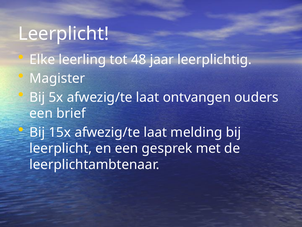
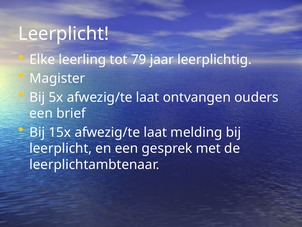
48: 48 -> 79 (139, 60)
